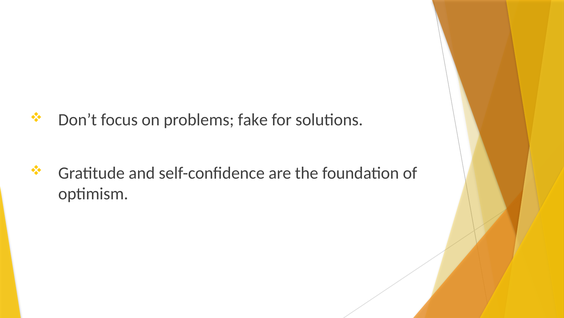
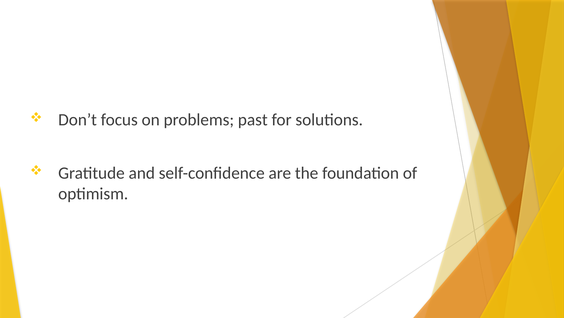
fake: fake -> past (253, 120)
